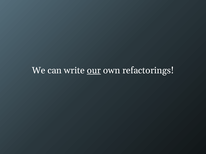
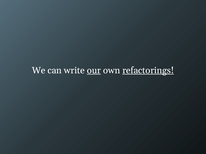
refactorings underline: none -> present (148, 71)
